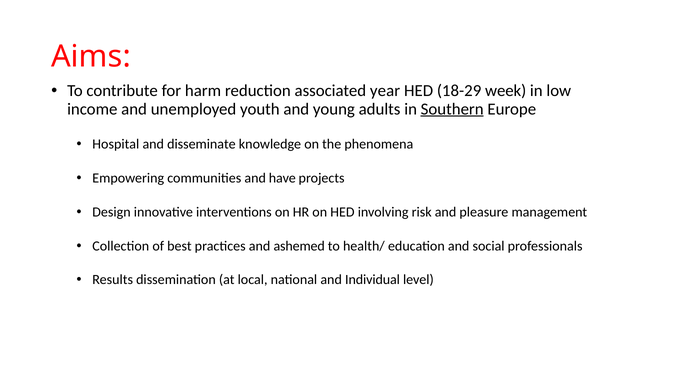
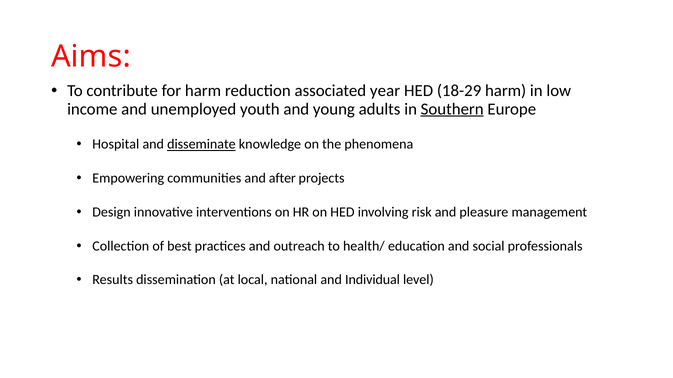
18-29 week: week -> harm (506, 91)
disseminate underline: none -> present (201, 145)
have: have -> after (282, 178)
ashemed: ashemed -> outreach (299, 246)
